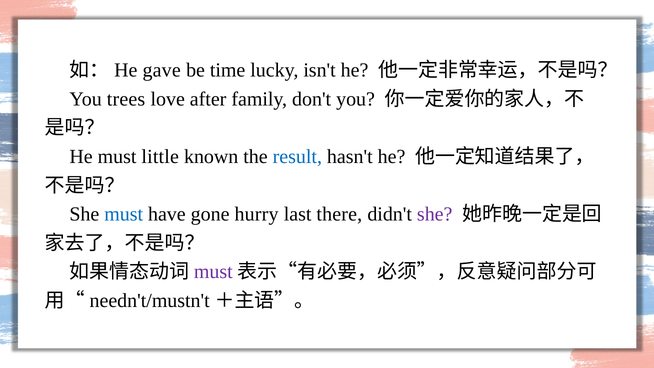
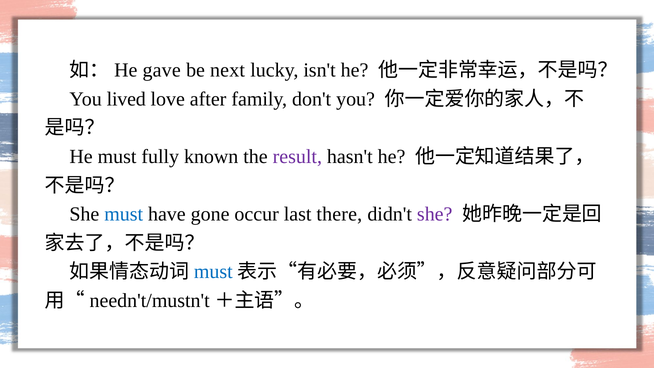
time: time -> next (228, 70)
trees: trees -> lived (126, 99)
little: little -> fully (160, 157)
result colour: blue -> purple (297, 157)
hurry: hurry -> occur (257, 214)
must colour: purple -> blue (213, 272)
